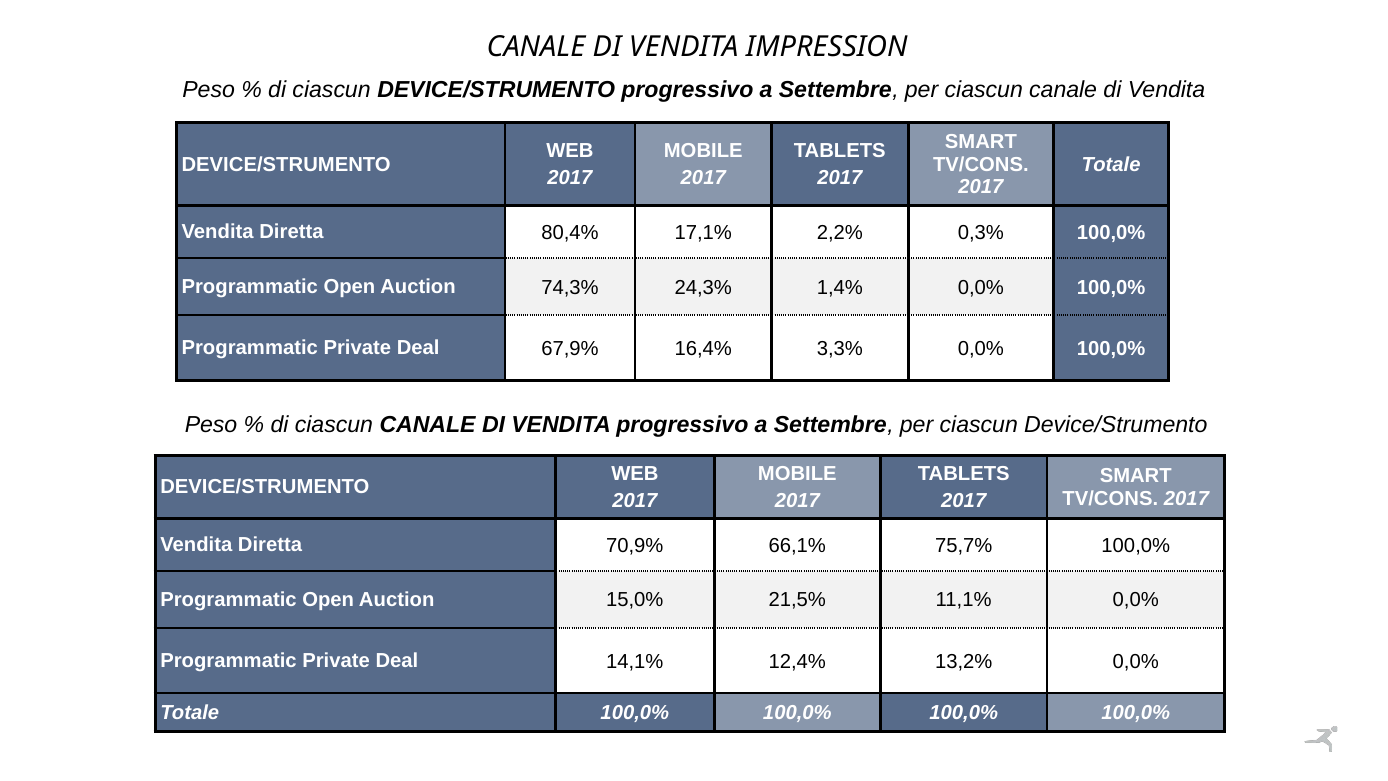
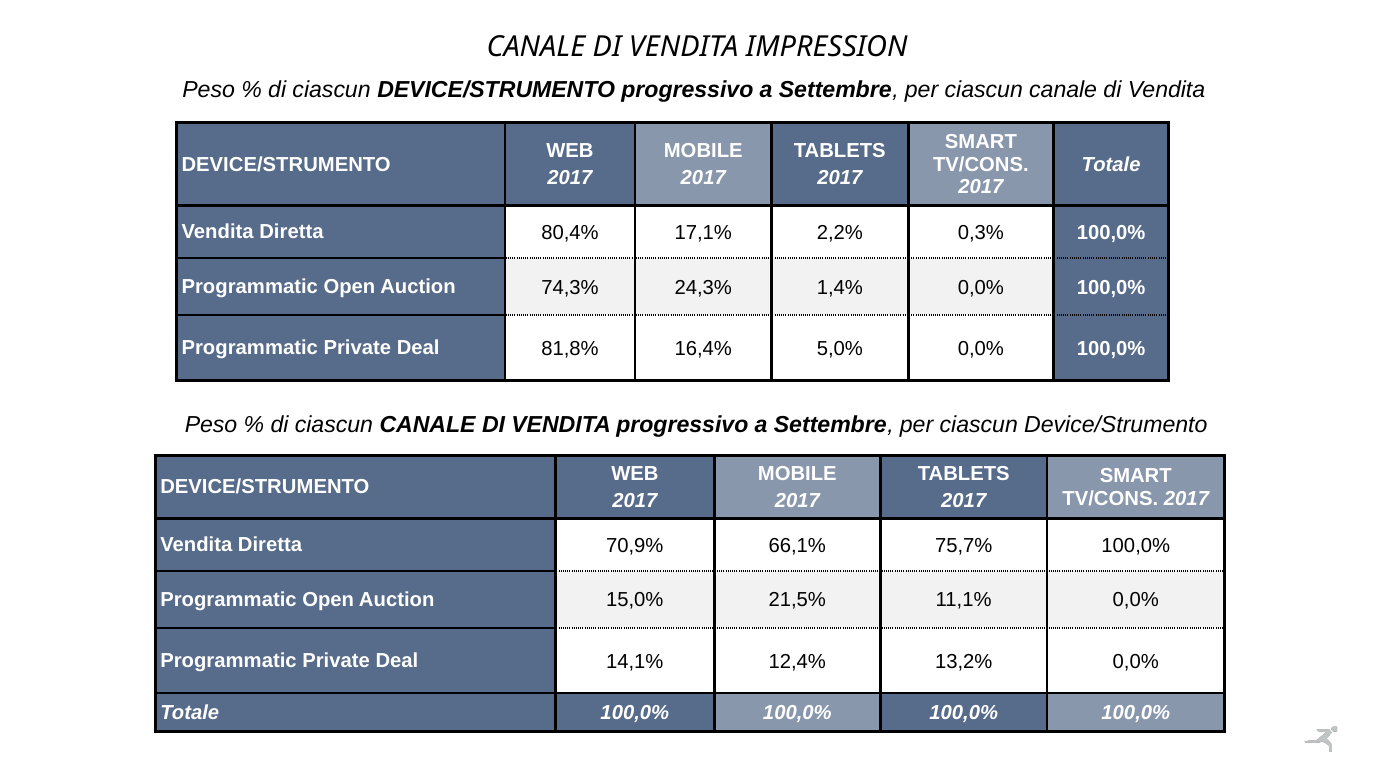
67,9%: 67,9% -> 81,8% (570, 349)
3,3%: 3,3% -> 5,0% (840, 349)
